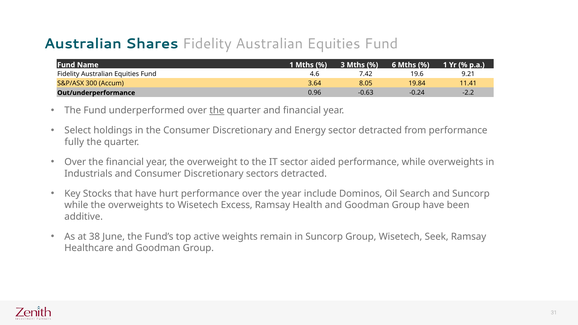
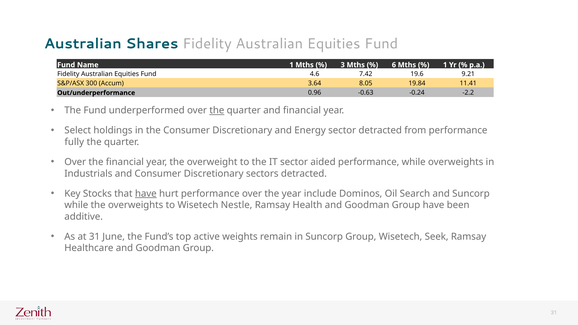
have underline: none -> present (146, 194)
Excess: Excess -> Nestle (237, 205)
at 38: 38 -> 31 (94, 237)
